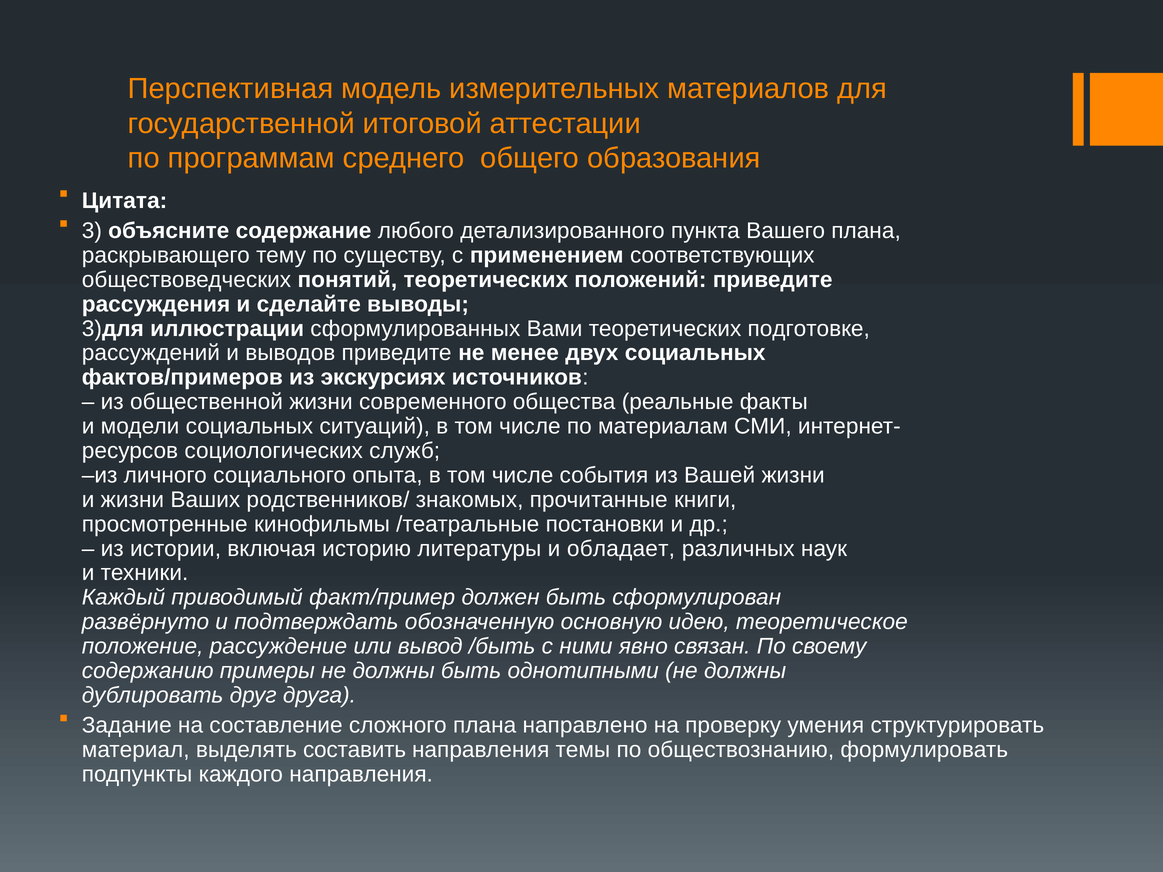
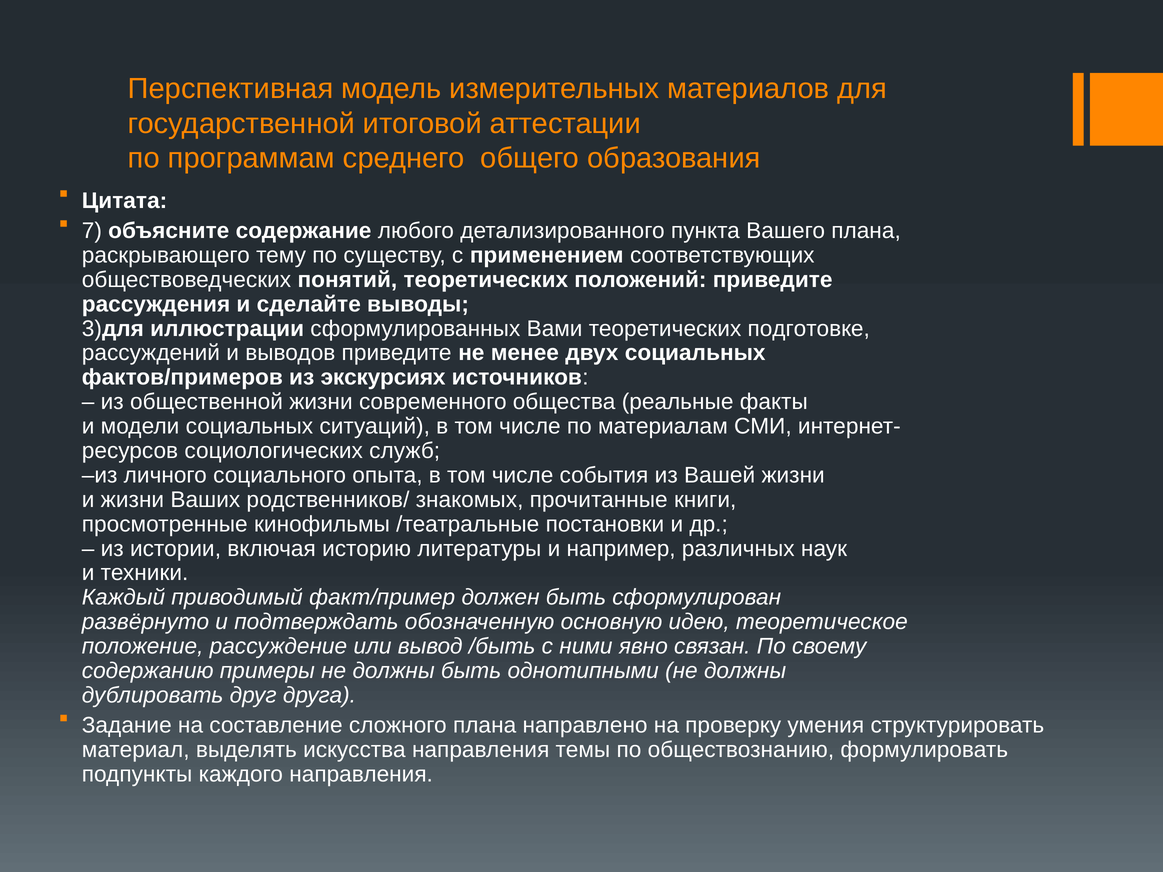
3: 3 -> 7 (92, 231)
обладает: обладает -> например (621, 549)
составить: составить -> искусства (354, 750)
